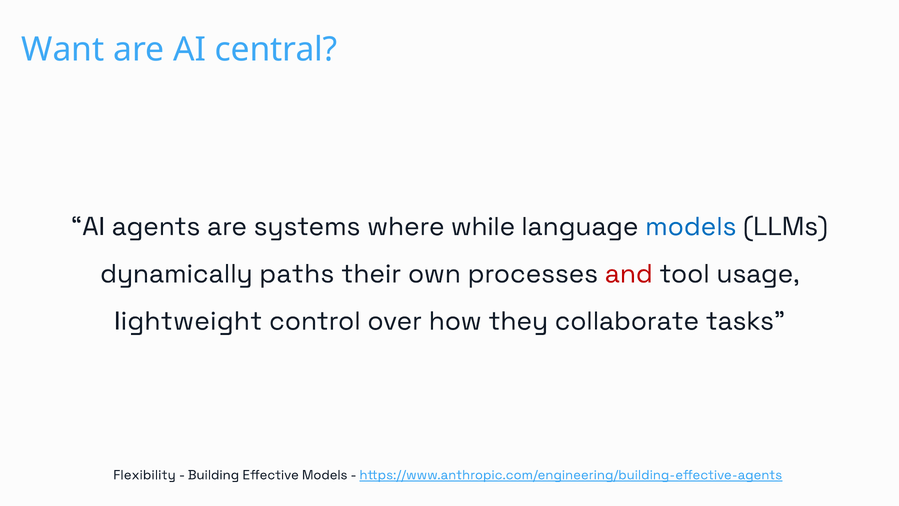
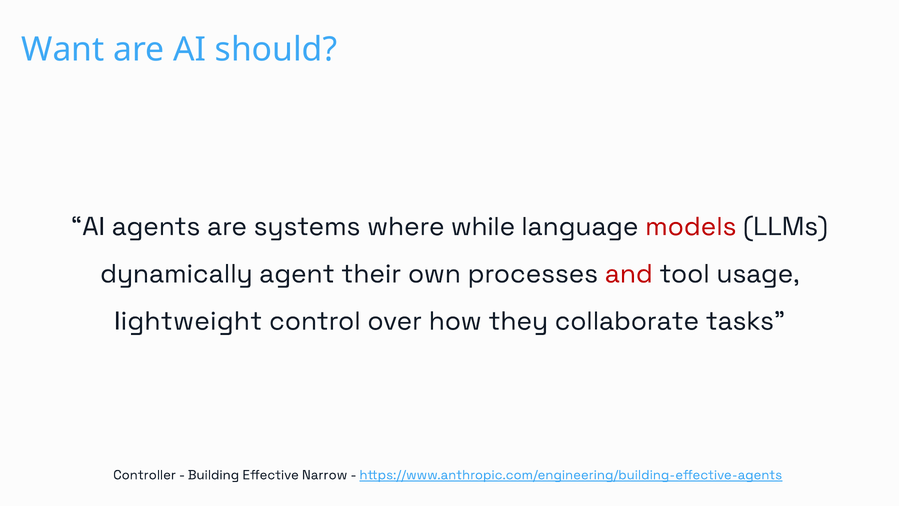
central: central -> should (276, 50)
models colour: blue -> red (691, 226)
paths: paths -> agent (297, 274)
Flexibility: Flexibility -> Controller (145, 475)
Effective Models: Models -> Narrow (325, 475)
